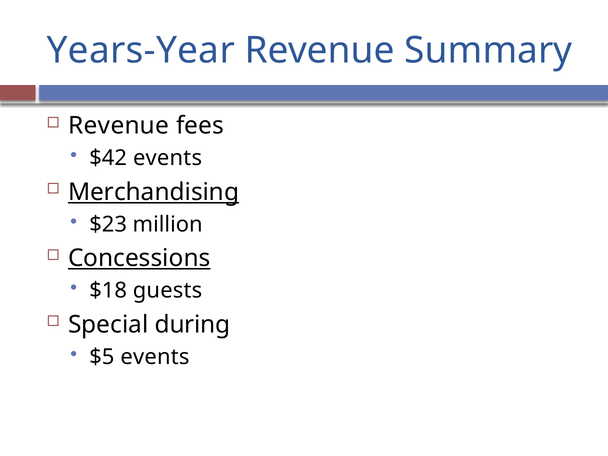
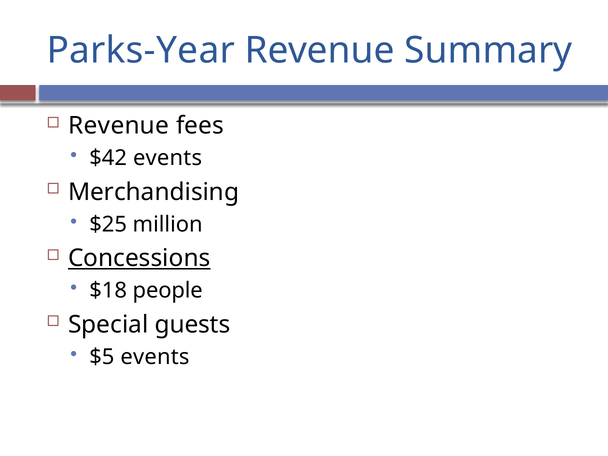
Years-Year: Years-Year -> Parks-Year (141, 51)
Merchandising underline: present -> none (154, 192)
$23: $23 -> $25 (108, 224)
guests: guests -> people (168, 291)
during: during -> guests (192, 325)
